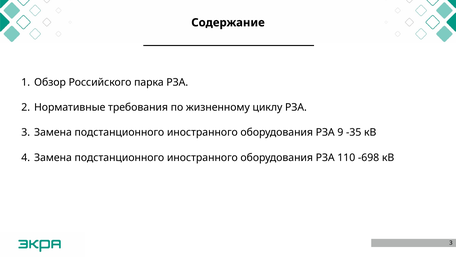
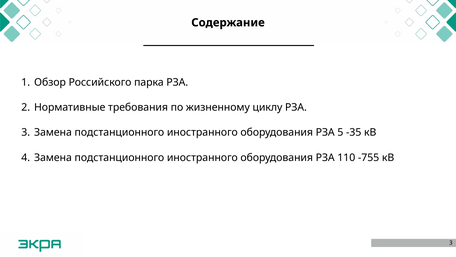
9: 9 -> 5 (340, 132)
-698: -698 -> -755 (369, 157)
